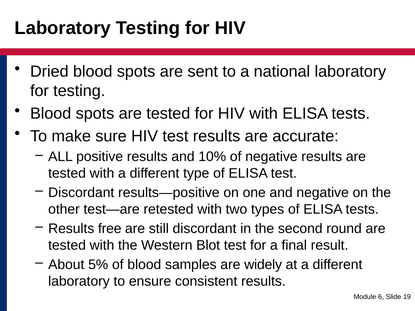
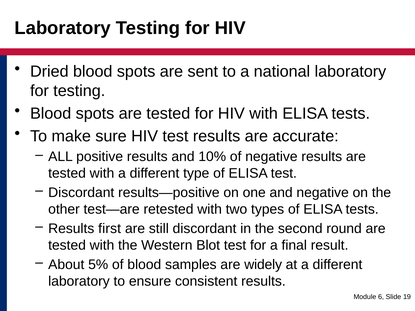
free: free -> first (110, 229)
